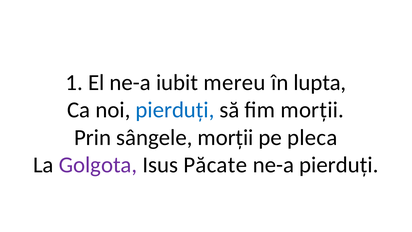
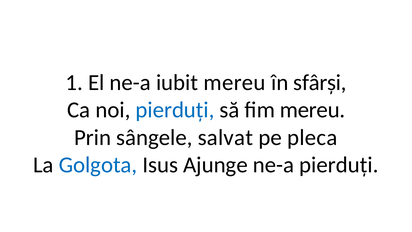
lupta: lupta -> sfârși (320, 82)
fim morții: morții -> mereu (313, 110)
sângele morții: morții -> salvat (225, 137)
Golgota colour: purple -> blue (98, 165)
Păcate: Păcate -> Ajunge (215, 165)
